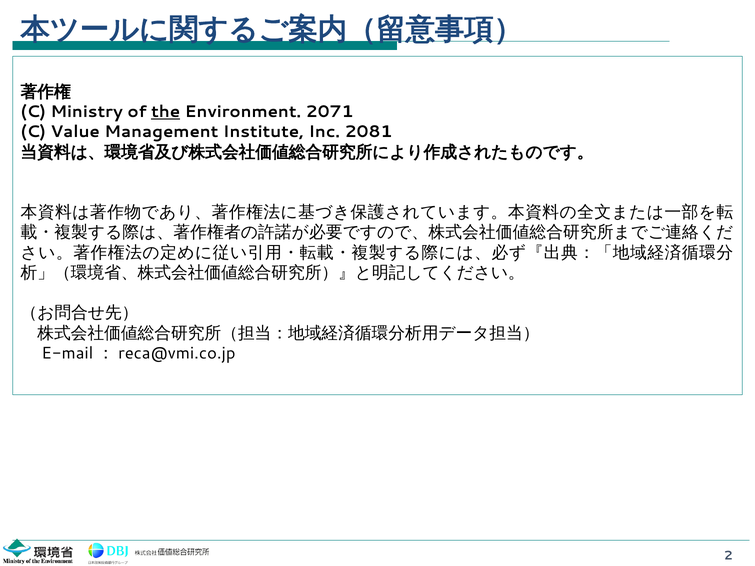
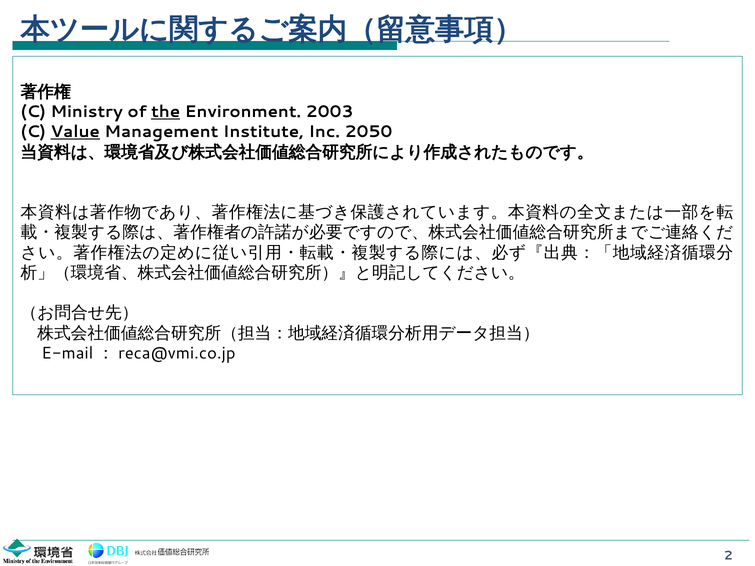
2071: 2071 -> 2003 (330, 112)
Value underline: none -> present (75, 132)
2081: 2081 -> 2050 (369, 132)
